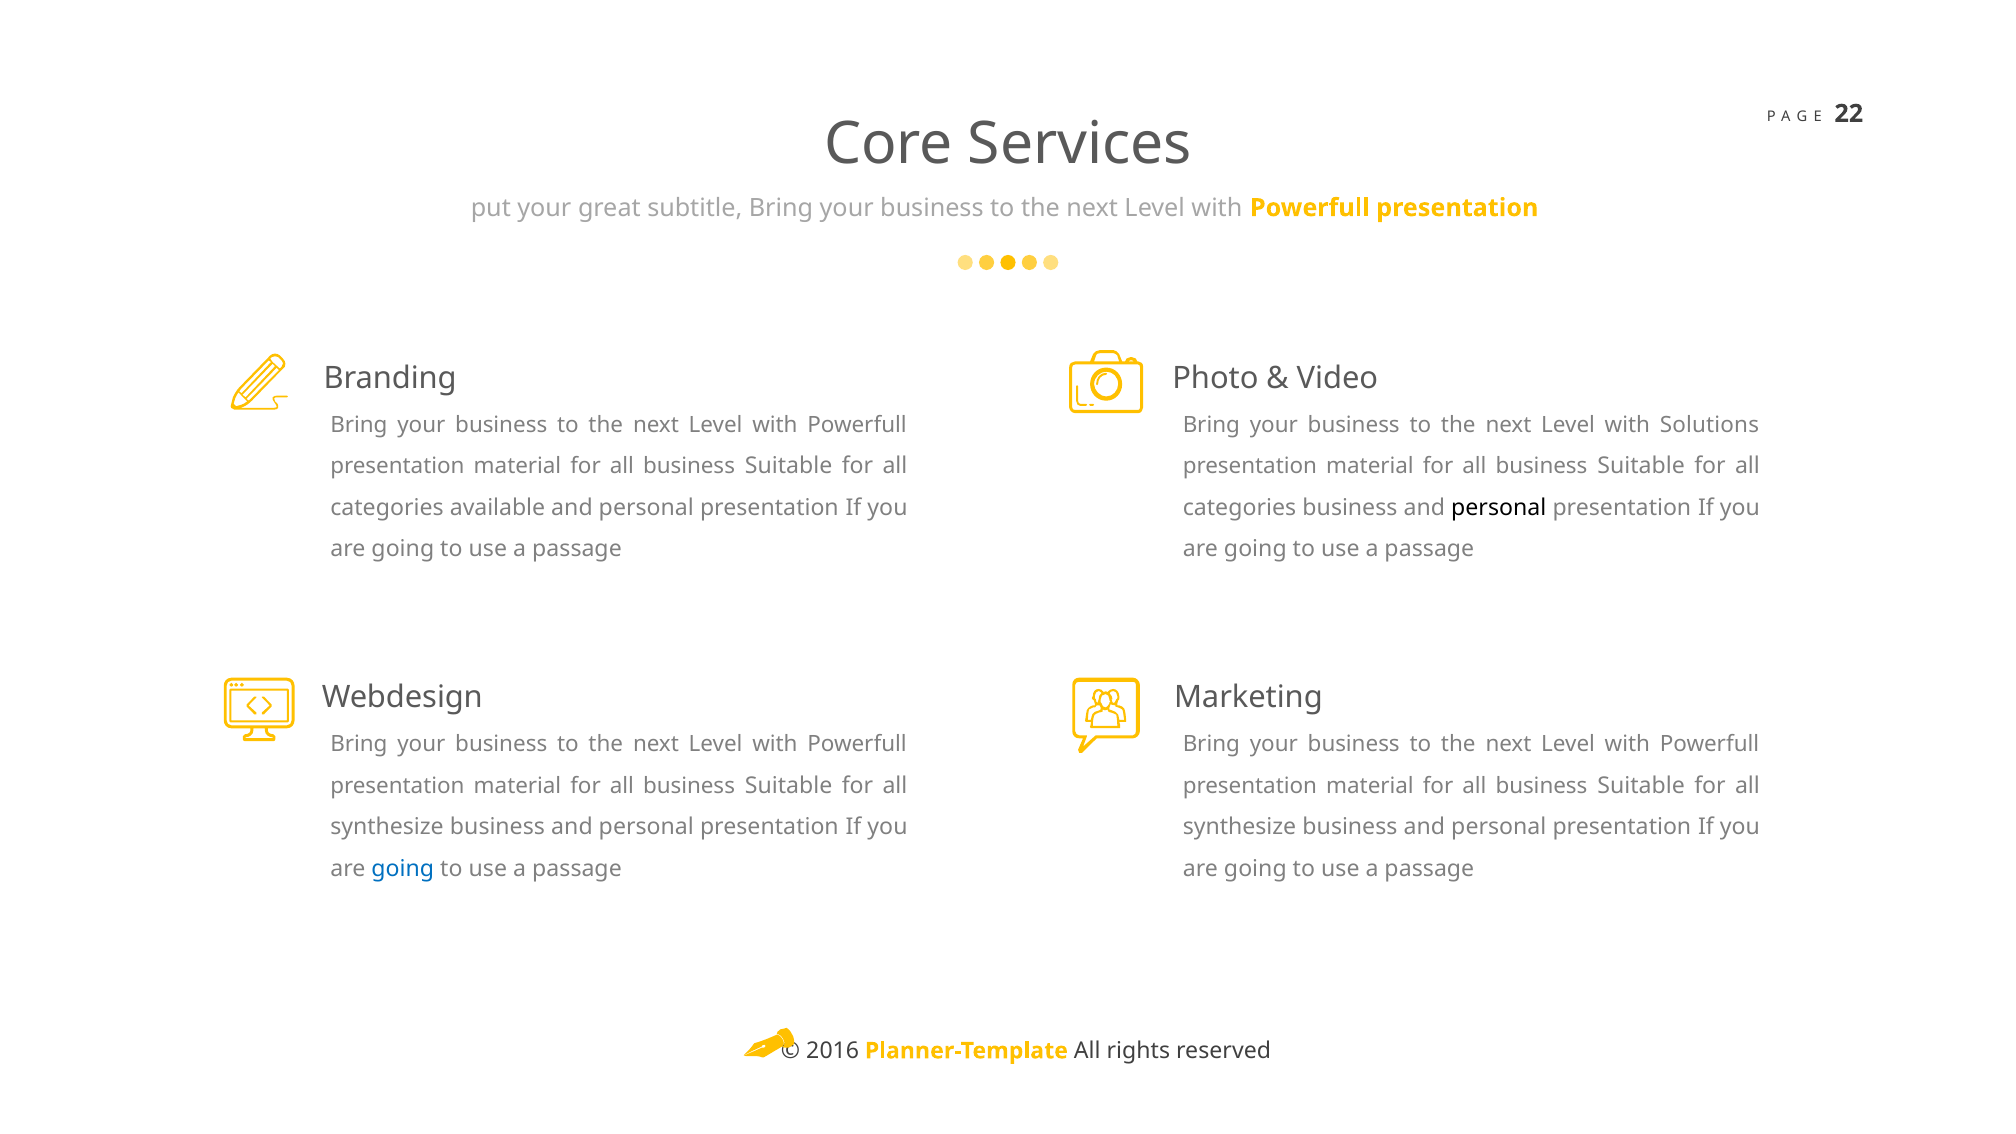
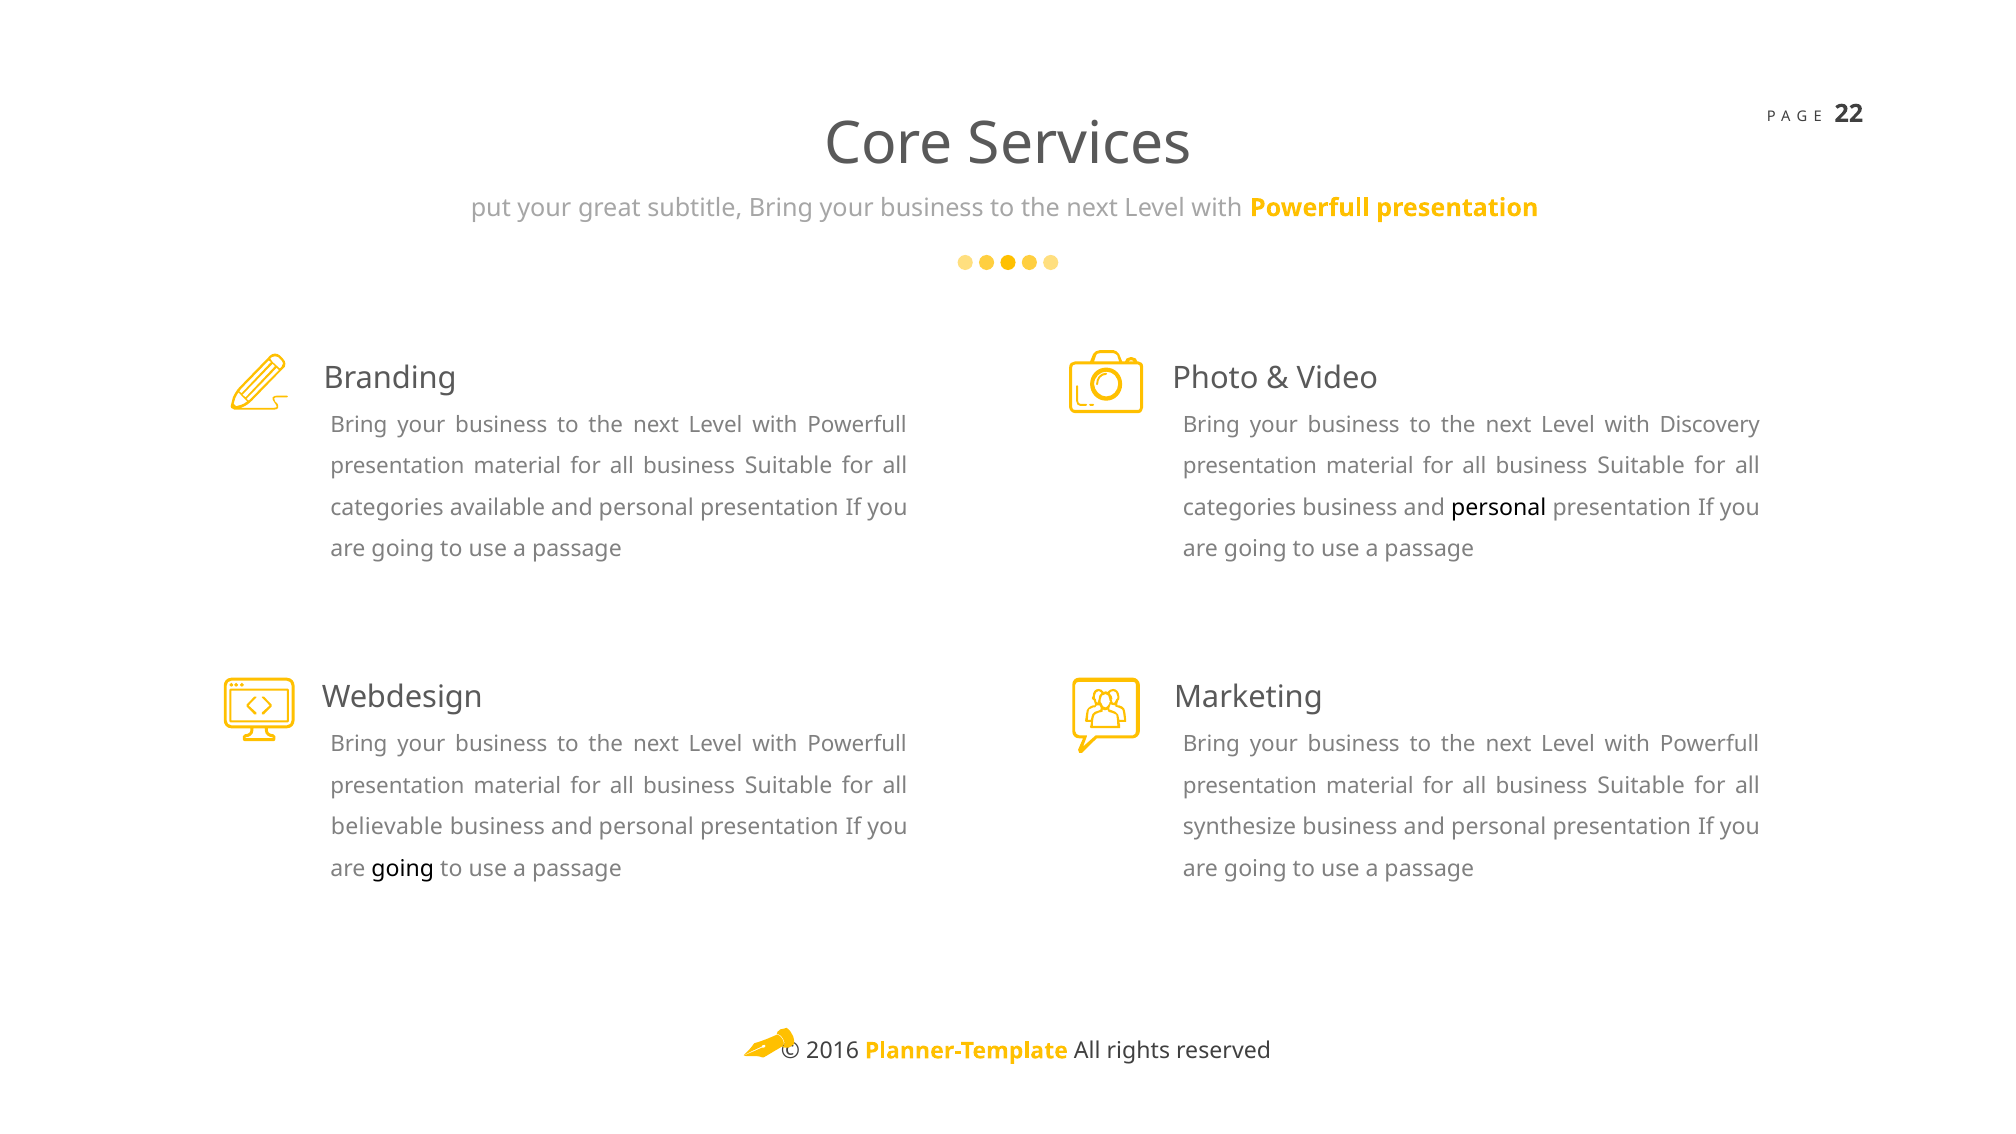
Solutions: Solutions -> Discovery (1710, 425)
synthesize: synthesize -> believable (387, 827)
going colour: blue -> black (403, 869)
